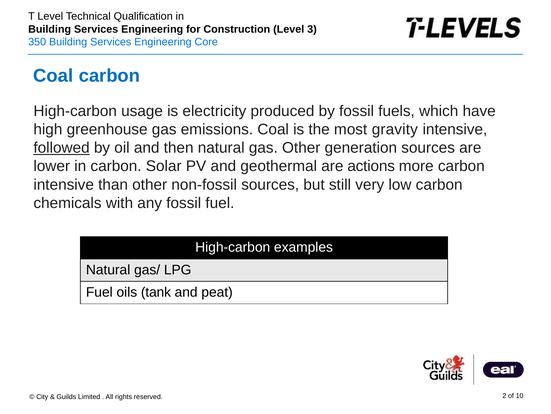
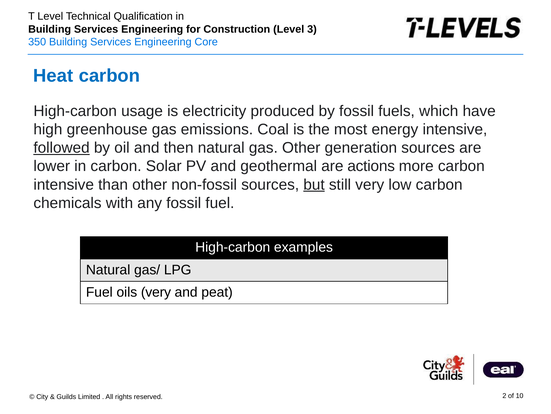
Coal: Coal -> Heat (53, 76)
gravity: gravity -> energy (395, 129)
but underline: none -> present (314, 184)
oils tank: tank -> very (156, 292)
